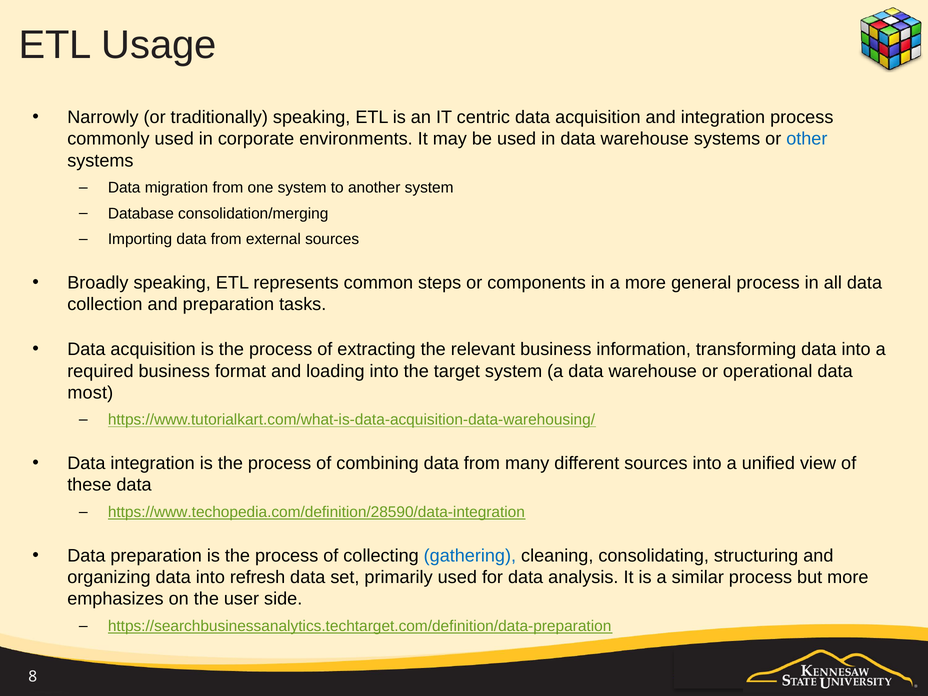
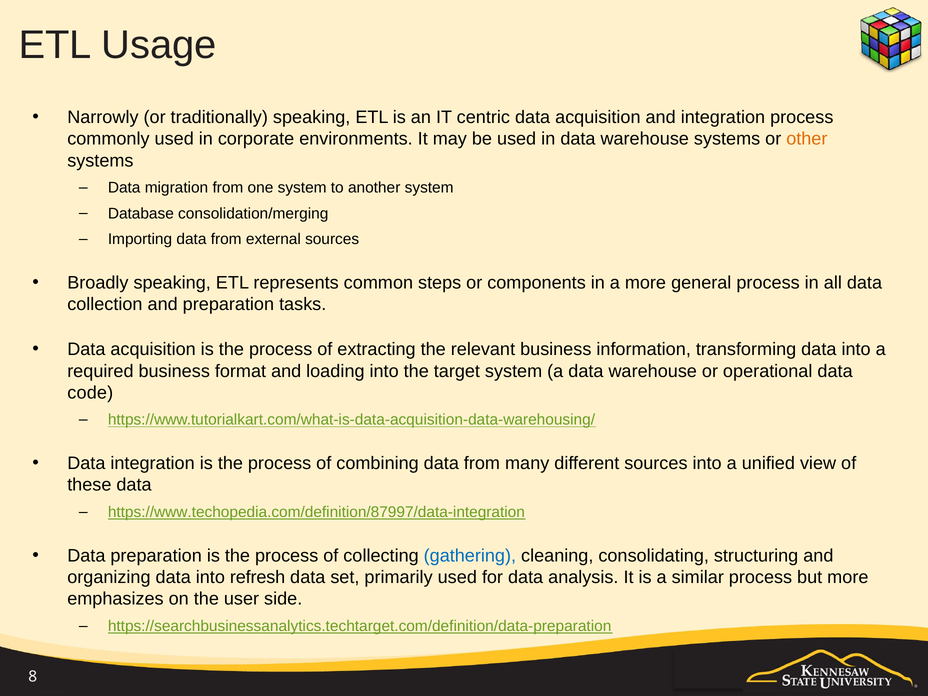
other colour: blue -> orange (807, 139)
most: most -> code (90, 393)
https://www.techopedia.com/definition/28590/data-integration: https://www.techopedia.com/definition/28590/data-integration -> https://www.techopedia.com/definition/87997/data-integration (316, 512)
